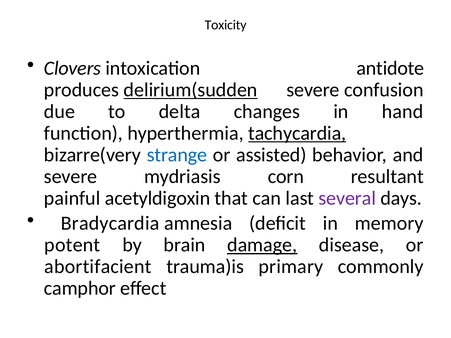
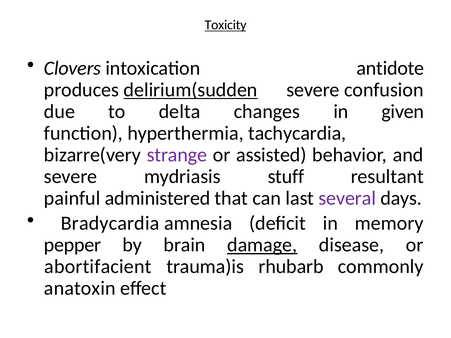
Toxicity underline: none -> present (226, 25)
hand: hand -> given (403, 112)
tachycardia underline: present -> none (297, 133)
strange colour: blue -> purple (177, 155)
corn: corn -> stuff (286, 177)
acetyldigoxin: acetyldigoxin -> administered (158, 198)
potent: potent -> pepper (72, 245)
primary: primary -> rhubarb (291, 267)
camphor: camphor -> anatoxin (80, 289)
